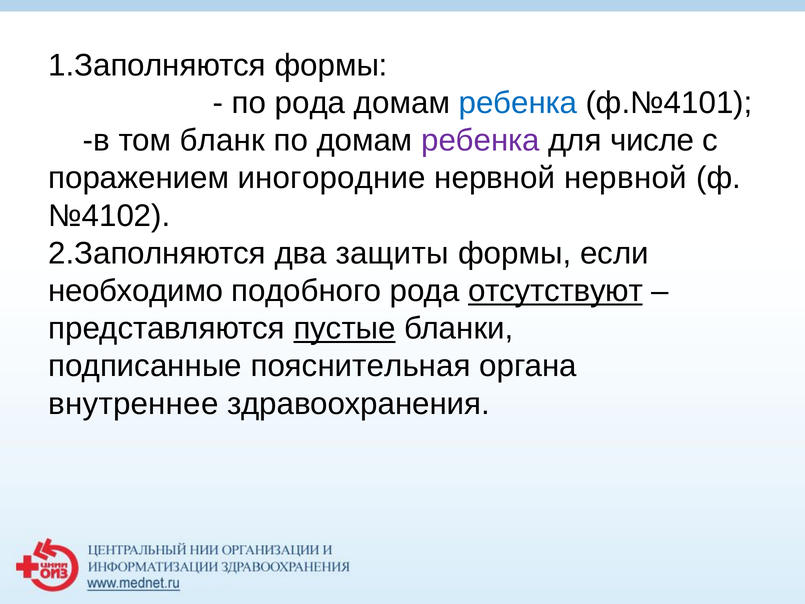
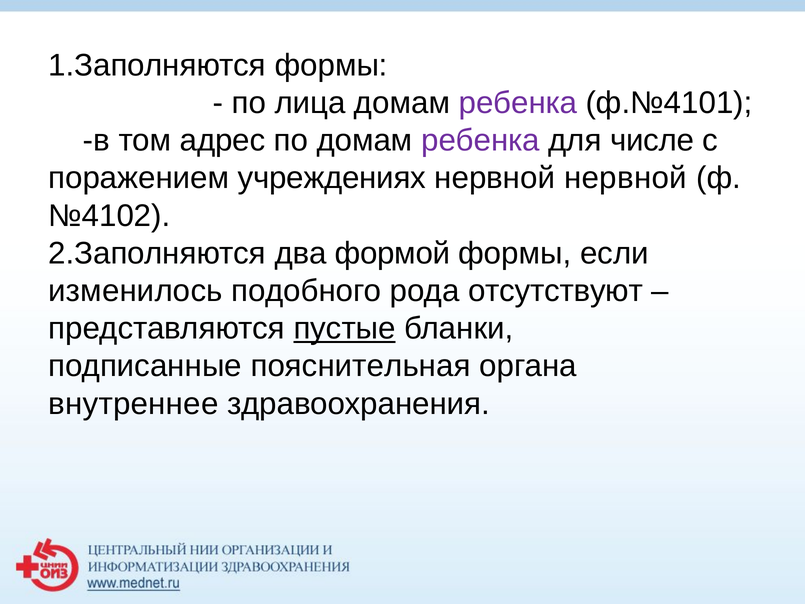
по рода: рода -> лица (310, 103)
ребенка colour: blue -> purple (518, 103)
бланк: бланк -> адрес (223, 140)
иногородние: иногородние -> учреждениях (332, 178)
защиты: защиты -> формой (393, 253)
необходимо: необходимо -> изменилось (135, 291)
отсутствуют underline: present -> none (556, 291)
